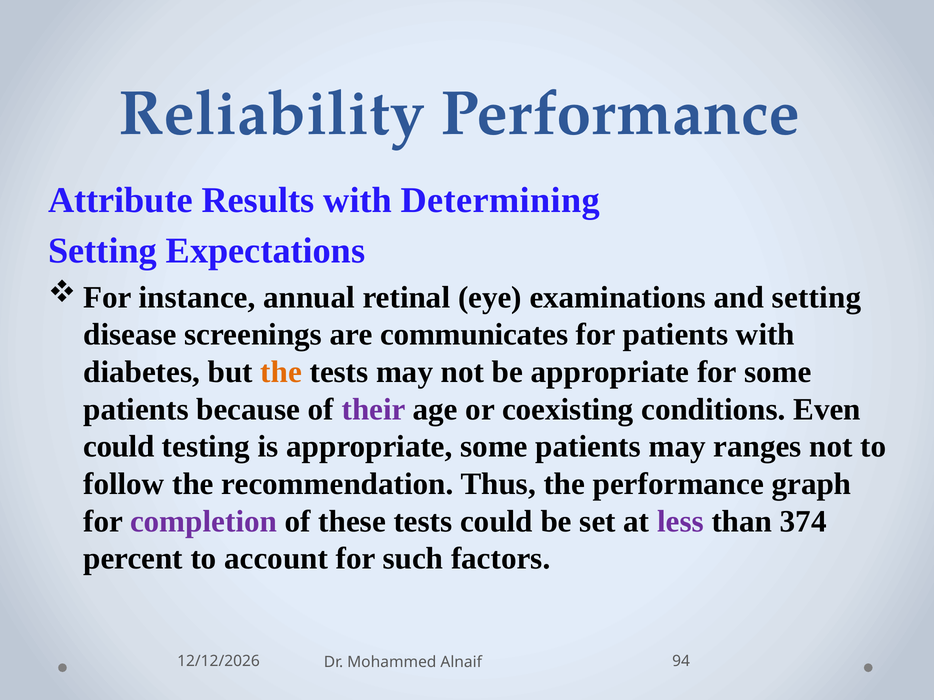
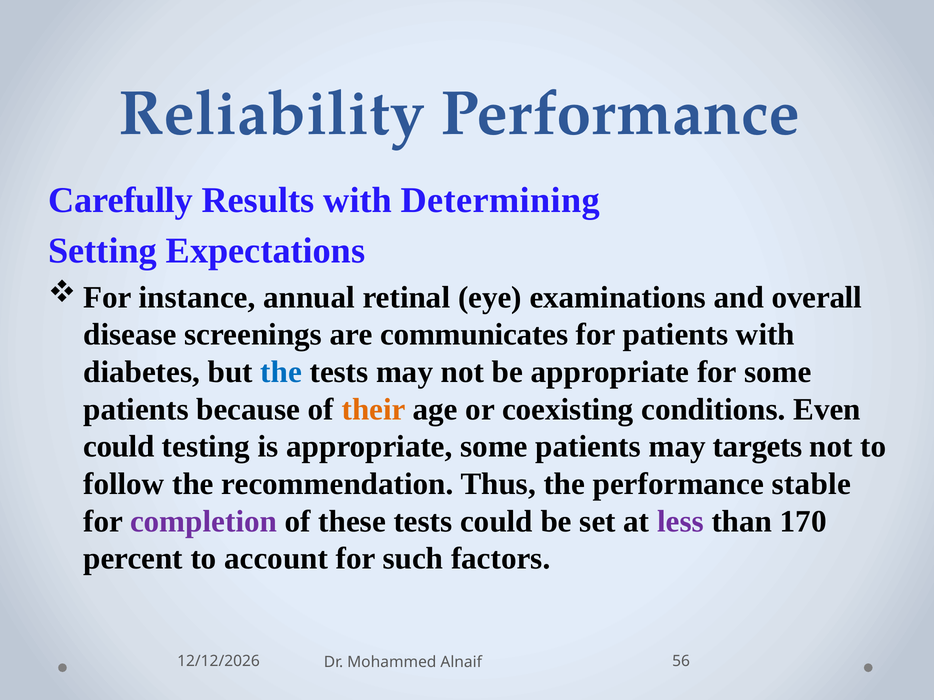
Attribute: Attribute -> Carefully (121, 200)
and setting: setting -> overall (817, 298)
the colour: orange -> blue (281, 372)
their colour: purple -> orange (374, 410)
ranges: ranges -> targets (758, 447)
graph: graph -> stable (811, 484)
374: 374 -> 170 (803, 522)
94: 94 -> 56 (681, 661)
